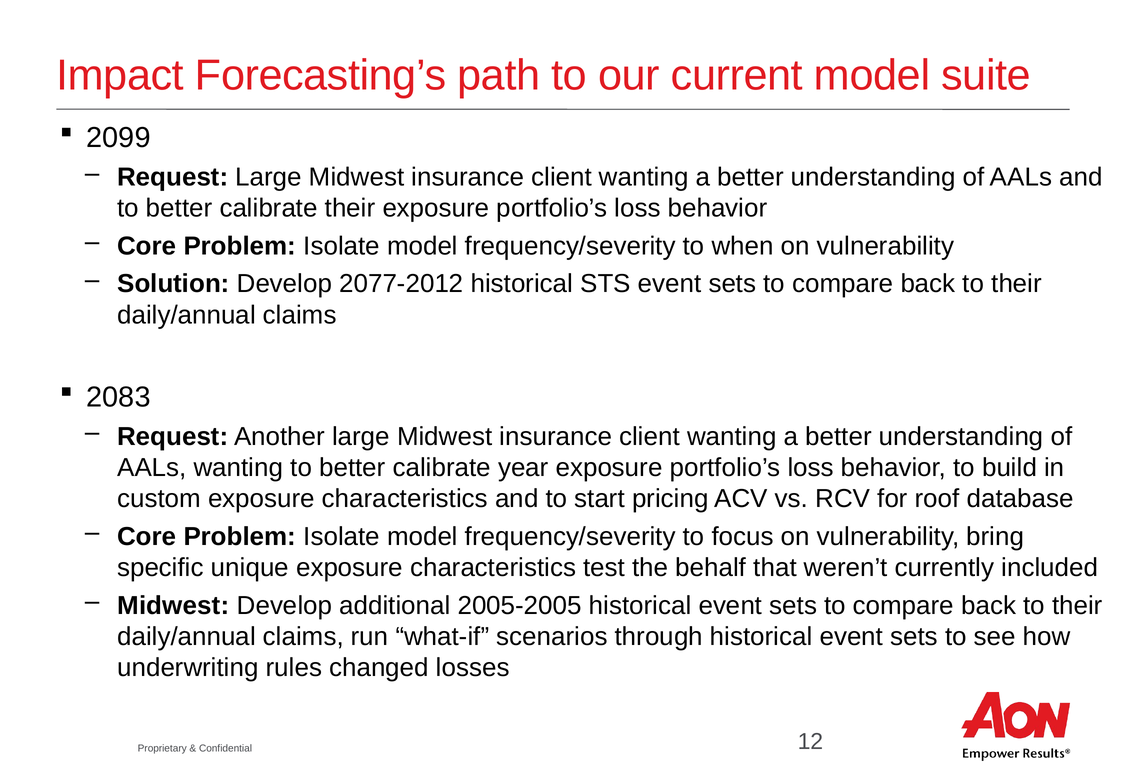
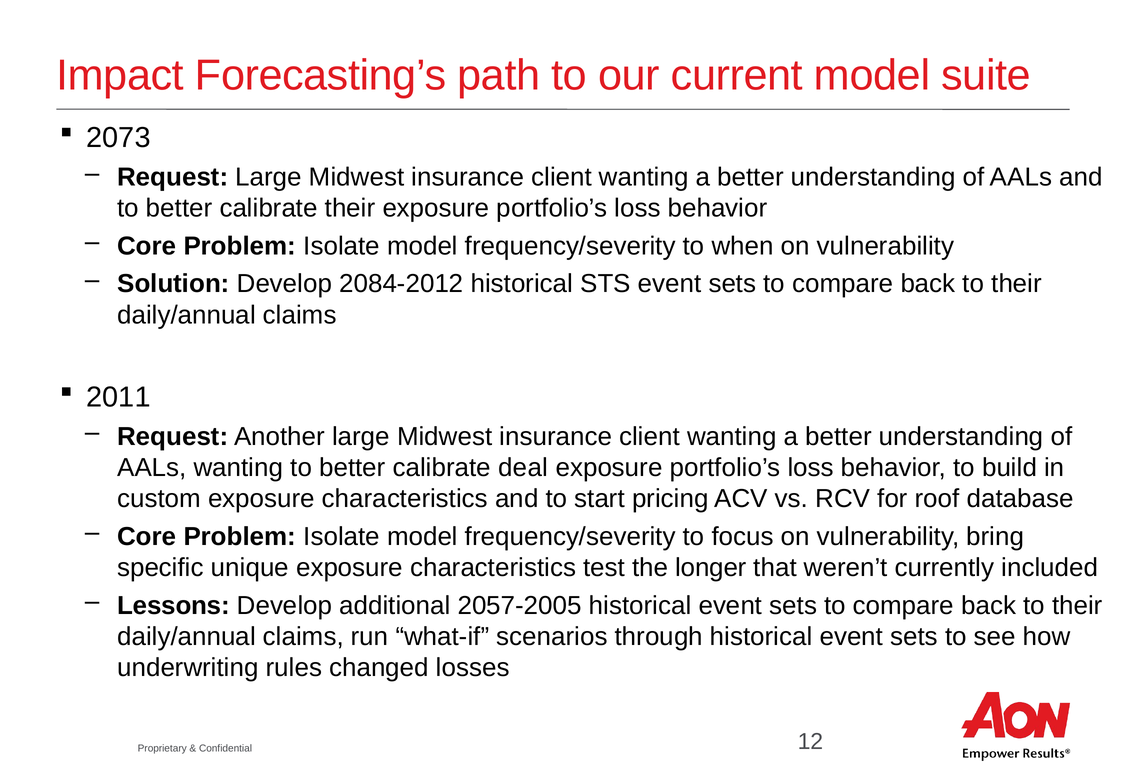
2099: 2099 -> 2073 (118, 138)
2077-2012: 2077-2012 -> 2084-2012 (401, 284)
2083: 2083 -> 2011 (118, 397)
year: year -> deal (523, 467)
behalf: behalf -> longer (711, 567)
Midwest: Midwest -> Lessons (174, 605)
2005-2005: 2005-2005 -> 2057-2005 (520, 605)
